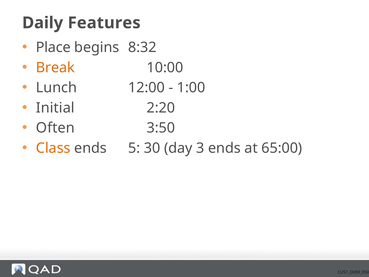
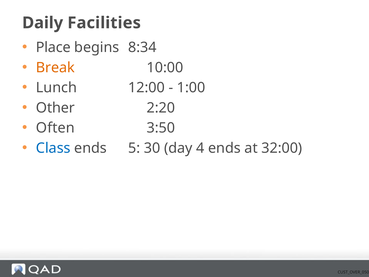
Features: Features -> Facilities (104, 23)
8:32: 8:32 -> 8:34 (142, 47)
Initial: Initial -> Other (55, 108)
Class colour: orange -> blue (53, 148)
3: 3 -> 4 (200, 148)
65:00: 65:00 -> 32:00 (282, 148)
